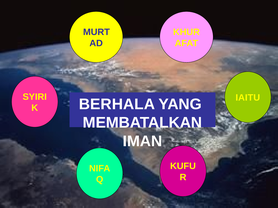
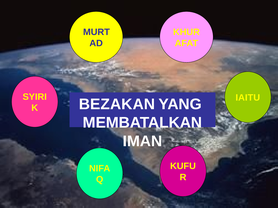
BERHALA: BERHALA -> BEZAKAN (117, 104)
